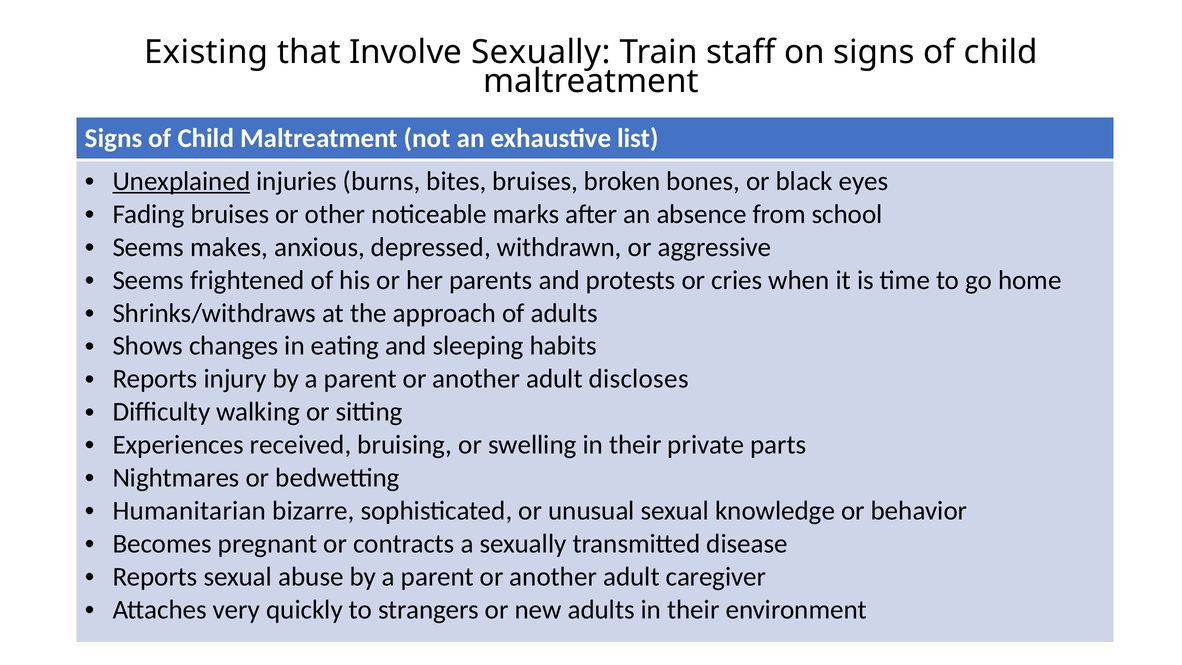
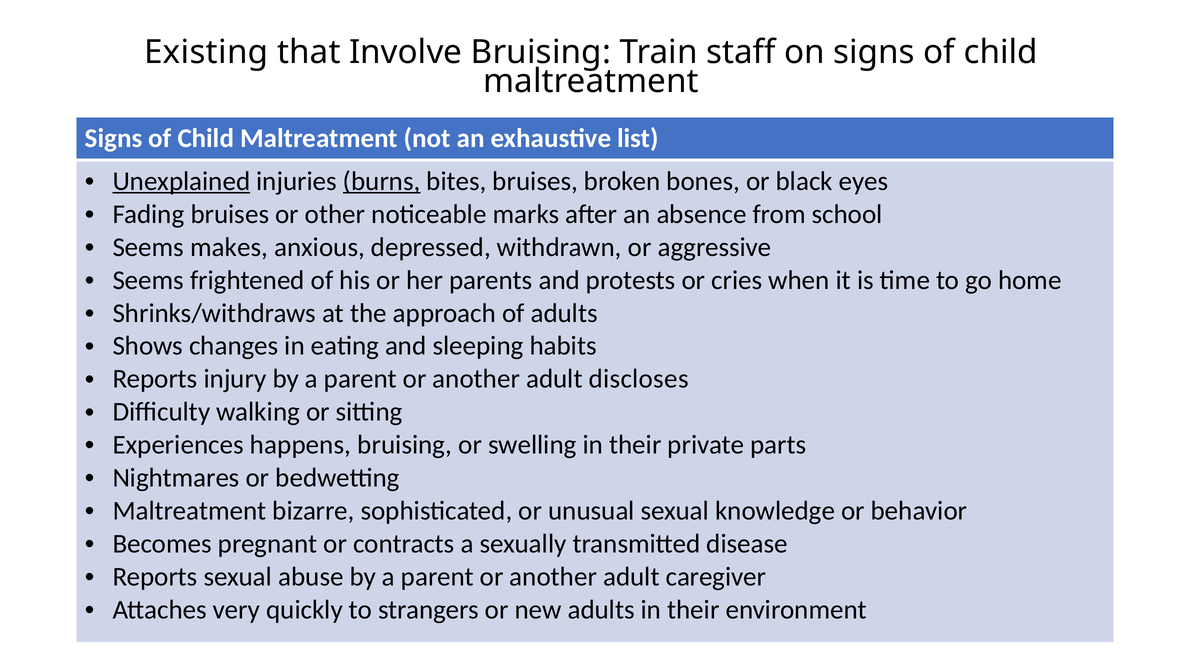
Involve Sexually: Sexually -> Bruising (541, 52)
burns underline: none -> present (382, 181)
received: received -> happens (301, 445)
Humanitarian: Humanitarian -> Maltreatment (189, 511)
